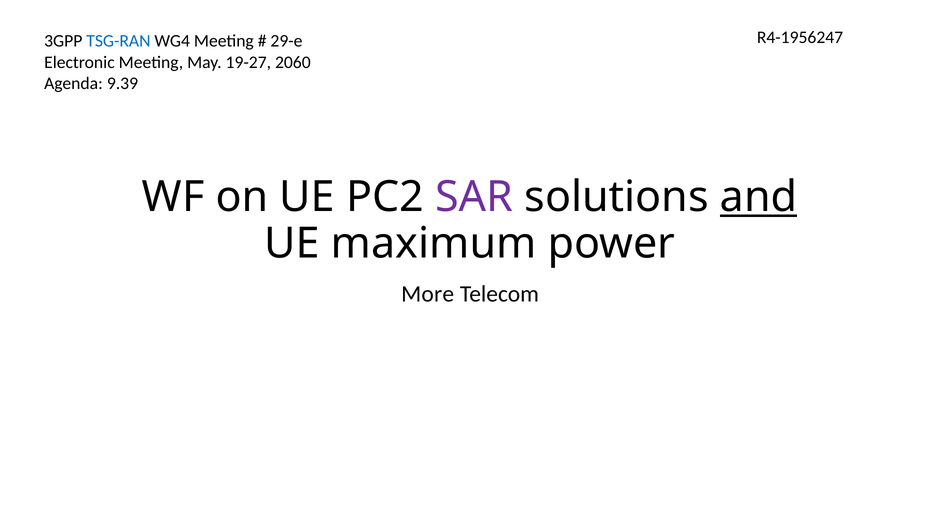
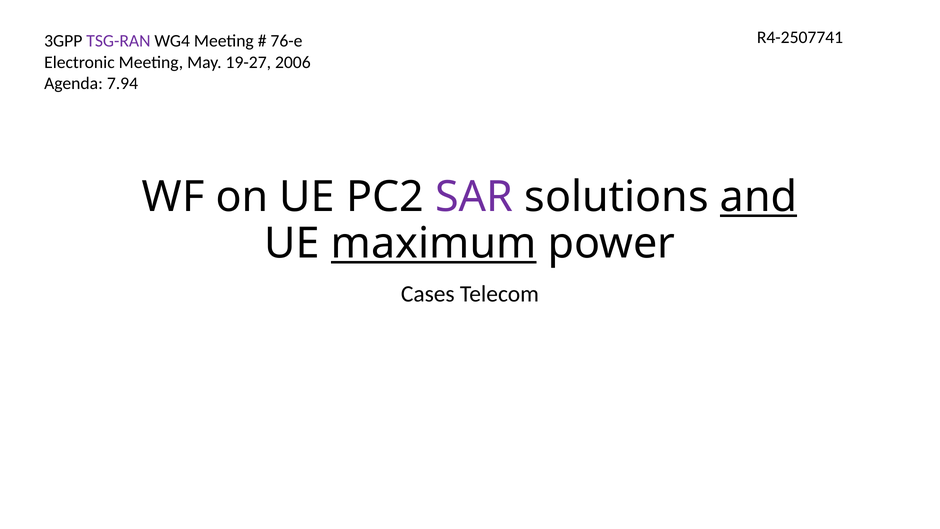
R4-1956247: R4-1956247 -> R4-2507741 (800, 37)
TSG-RAN colour: blue -> purple (118, 41)
29-e: 29-e -> 76-e (286, 41)
2060: 2060 -> 2006 (293, 62)
9.39: 9.39 -> 7.94 (122, 83)
maximum underline: none -> present (434, 244)
More: More -> Cases (428, 294)
